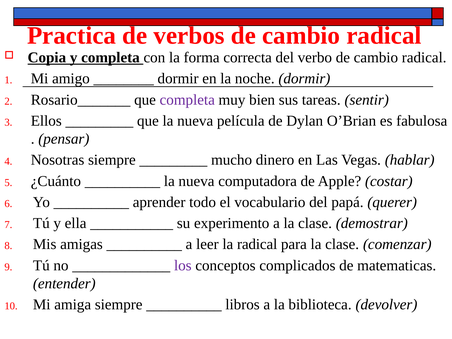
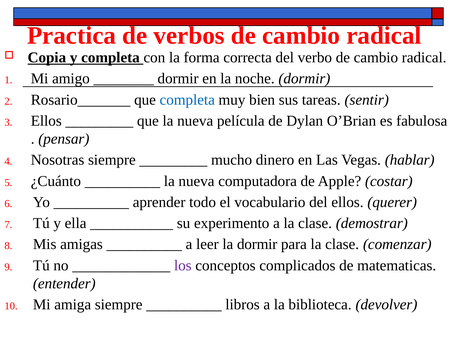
completa colour: purple -> blue (187, 100)
del papá: papá -> ellos (347, 202)
la radical: radical -> dormir (257, 244)
